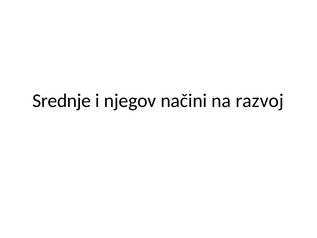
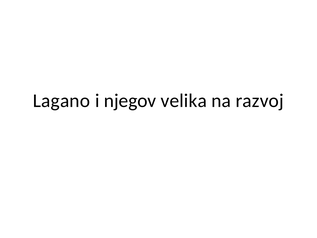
Srednje: Srednje -> Lagano (61, 101)
načini: načini -> velika (184, 101)
